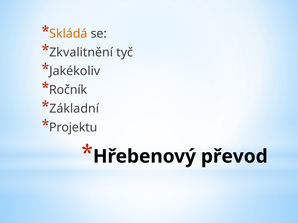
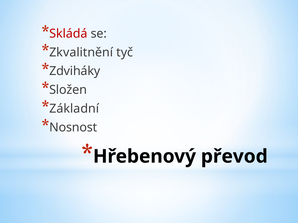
Skládá colour: orange -> red (68, 34)
Jakékoliv: Jakékoliv -> Zdviháky (75, 71)
Ročník: Ročník -> Složen (68, 90)
Projektu: Projektu -> Nosnost (73, 128)
